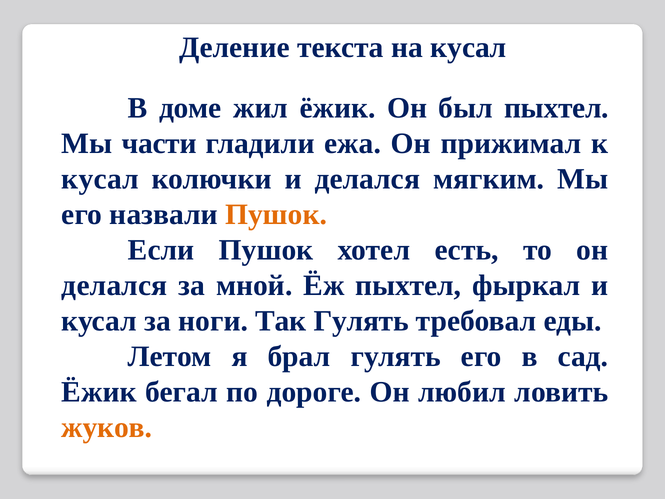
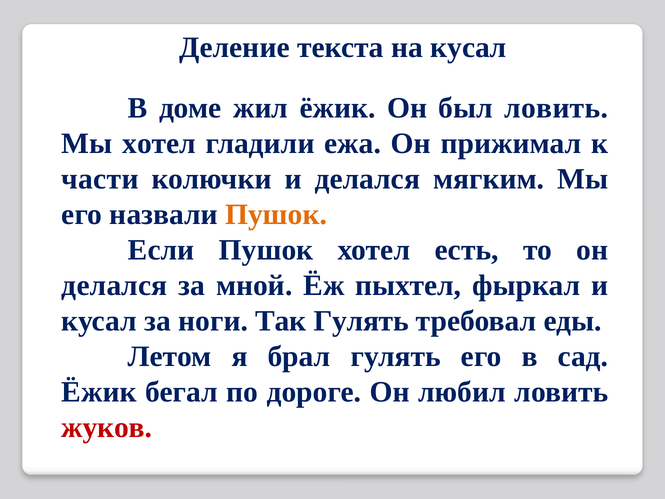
был пыхтел: пыхтел -> ловить (556, 108)
Мы части: части -> хотел (159, 143)
кусал: кусал -> части (100, 179)
жуков colour: orange -> red (107, 427)
